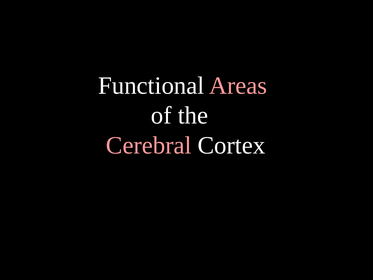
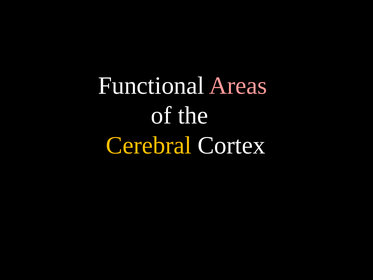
Cerebral colour: pink -> yellow (149, 145)
